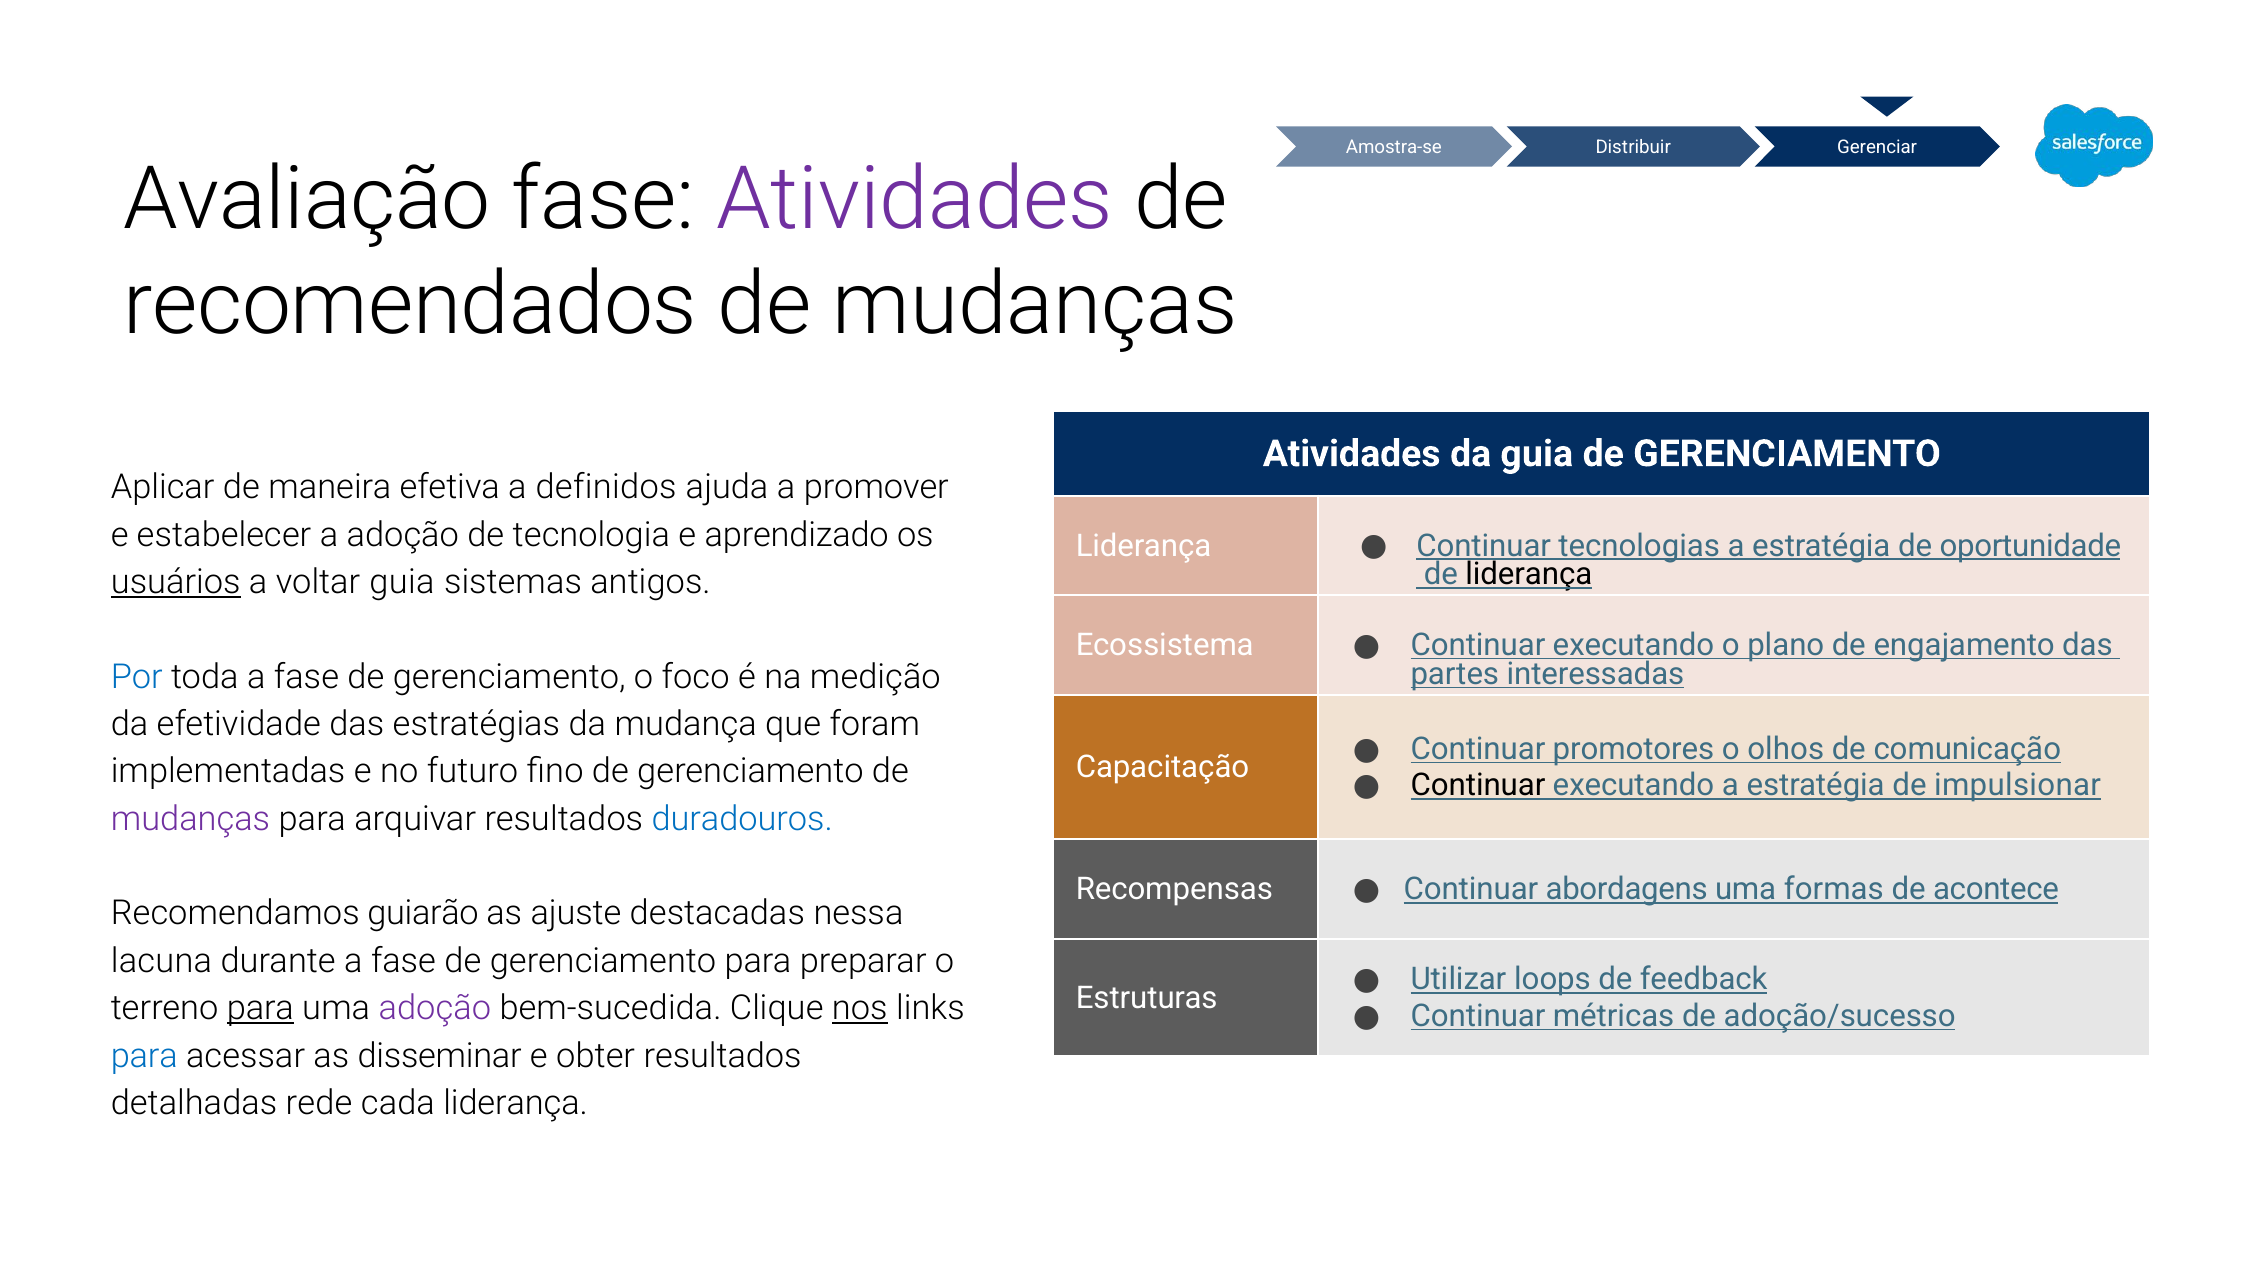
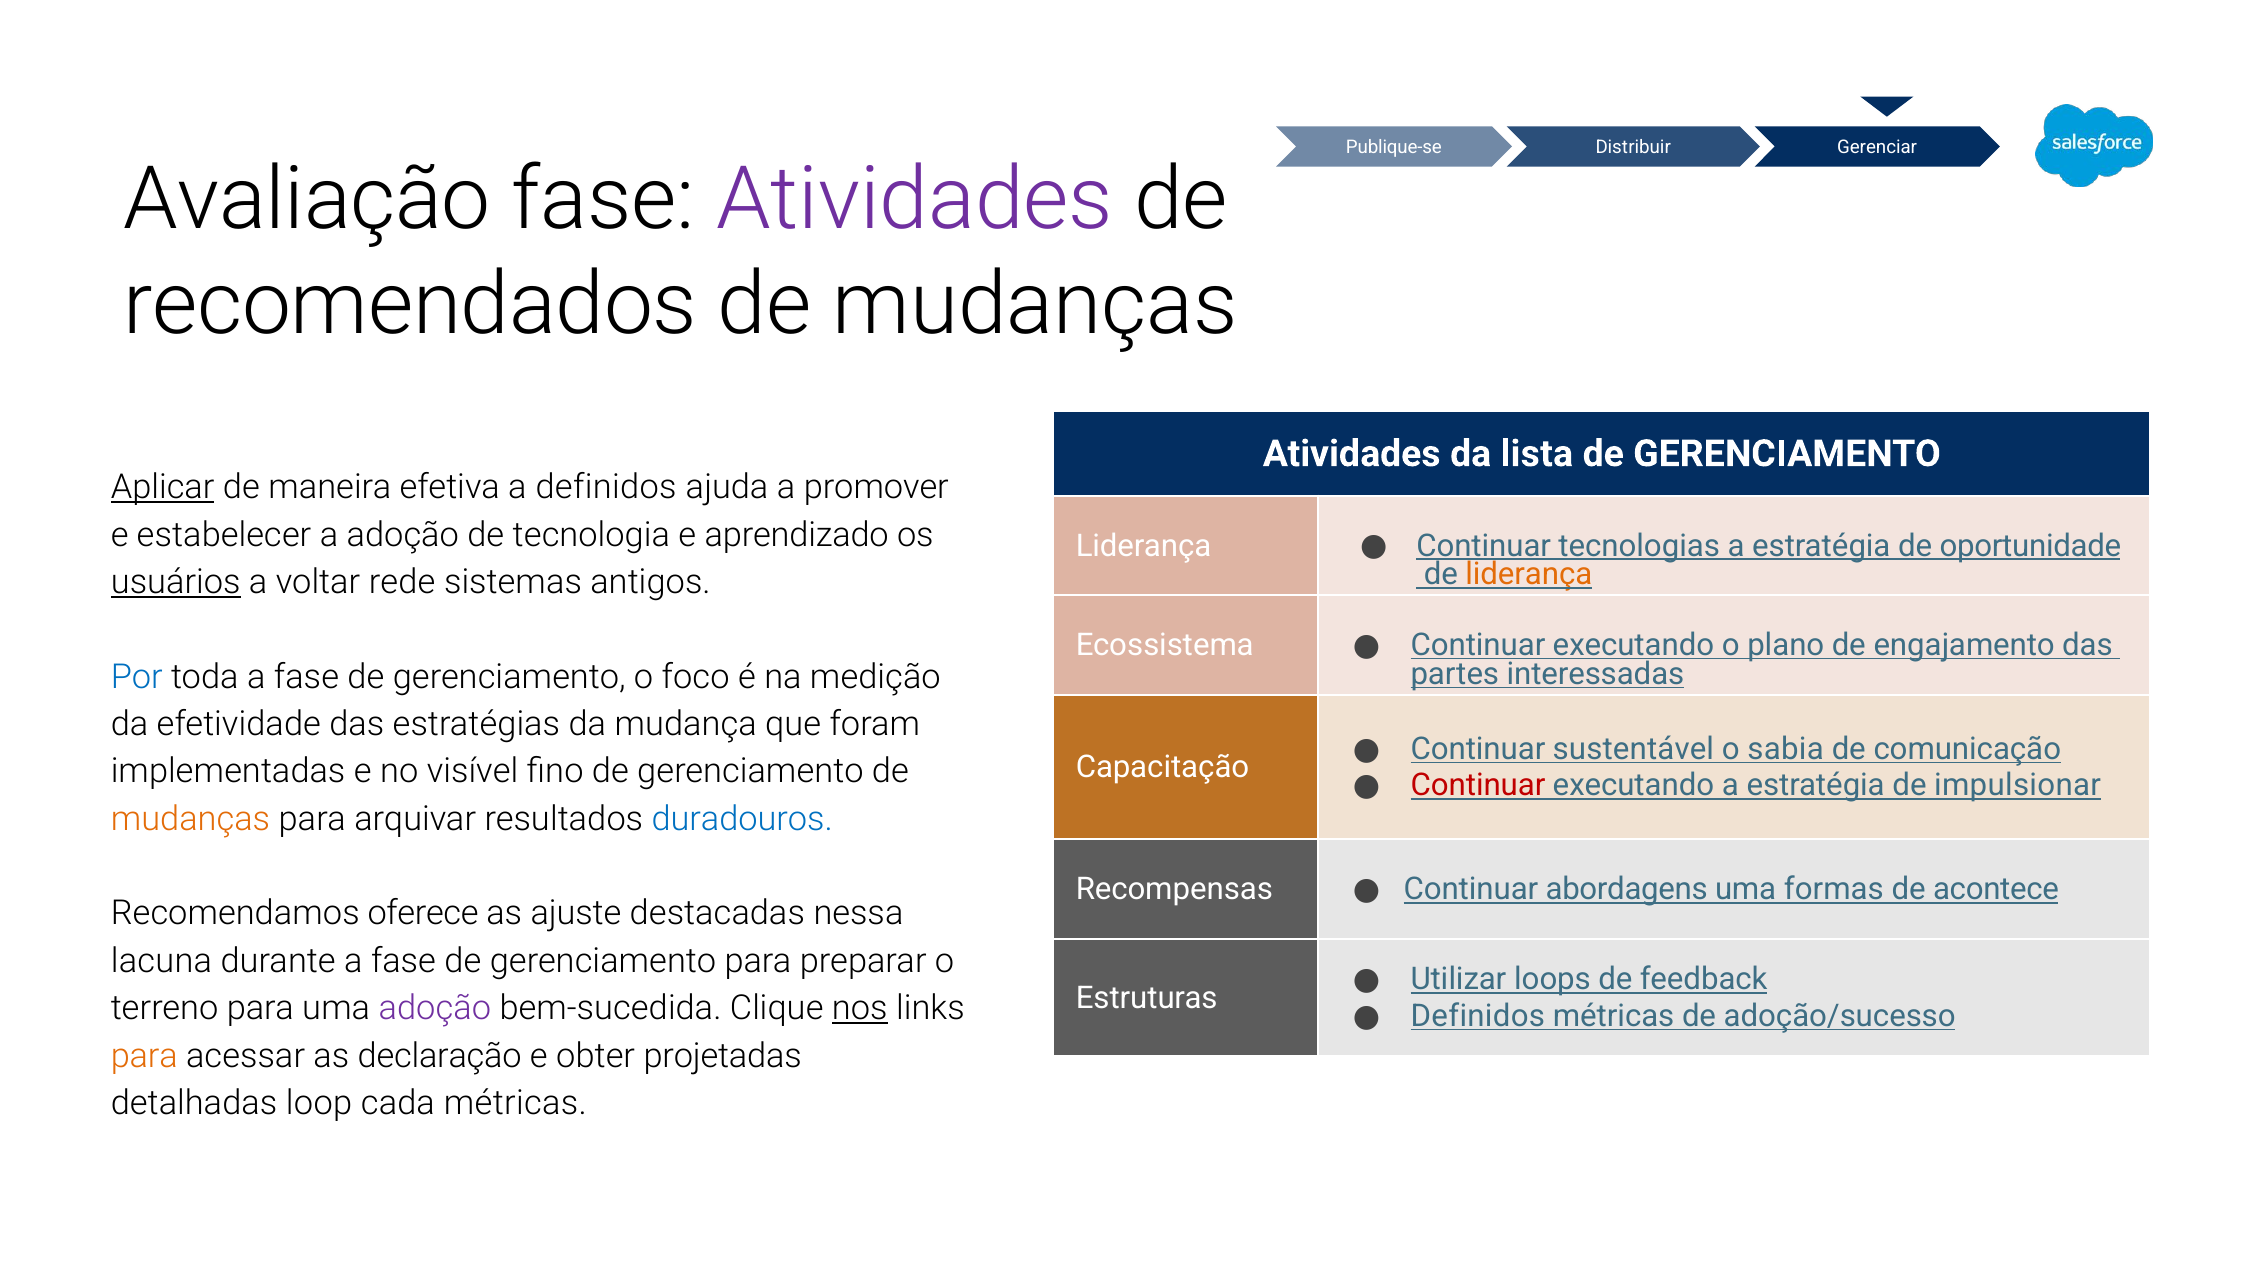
Amostra-se: Amostra-se -> Publique-se (1394, 148)
da guia: guia -> lista (1537, 454)
Aplicar underline: none -> present (163, 487)
liderança colour: black -> orange (1529, 575)
voltar guia: guia -> rede (402, 582)
promotores: promotores -> sustentável (1633, 749)
olhos: olhos -> sabia (1786, 749)
futuro: futuro -> visível (473, 772)
Continuar colour: black -> red (1478, 786)
mudanças colour: purple -> orange (190, 819)
guiarão: guiarão -> oferece (423, 914)
para underline: present -> none (260, 1008)
Continuar: Continuar -> Definidos (1478, 1016)
para colour: blue -> orange (144, 1056)
disseminar: disseminar -> declaração (440, 1056)
obter resultados: resultados -> projetadas (723, 1056)
rede: rede -> loop (319, 1103)
cada liderança: liderança -> métricas (515, 1103)
